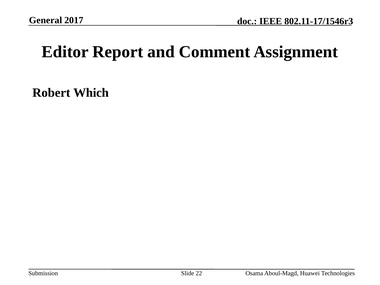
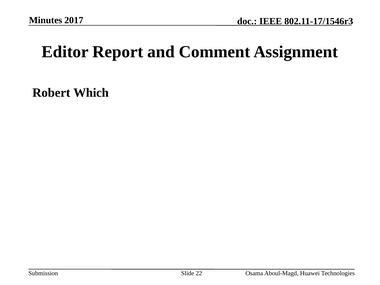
General: General -> Minutes (46, 20)
